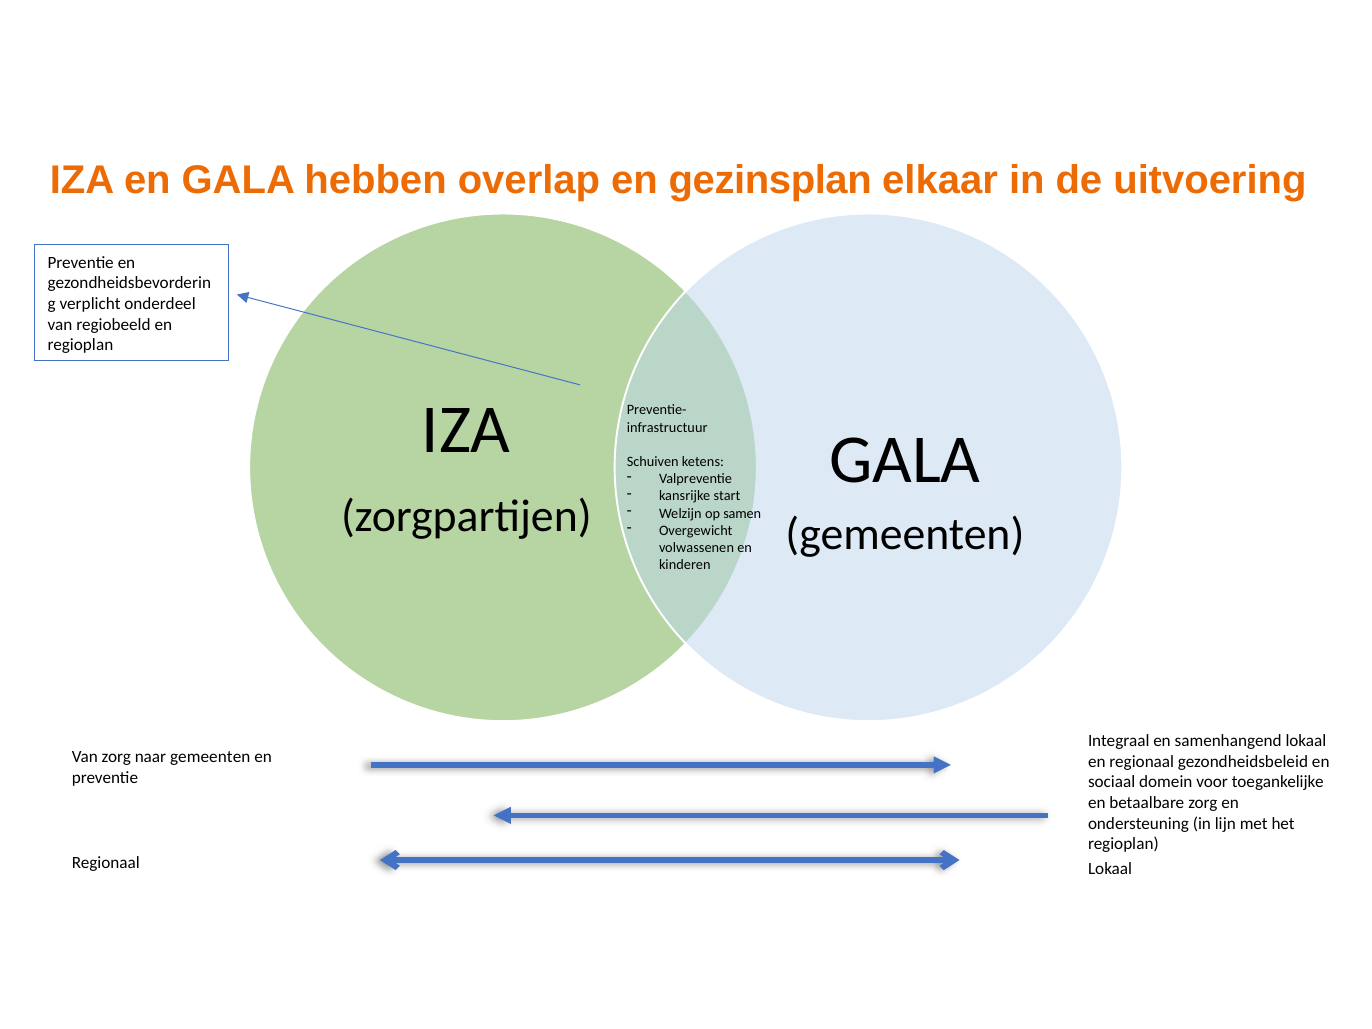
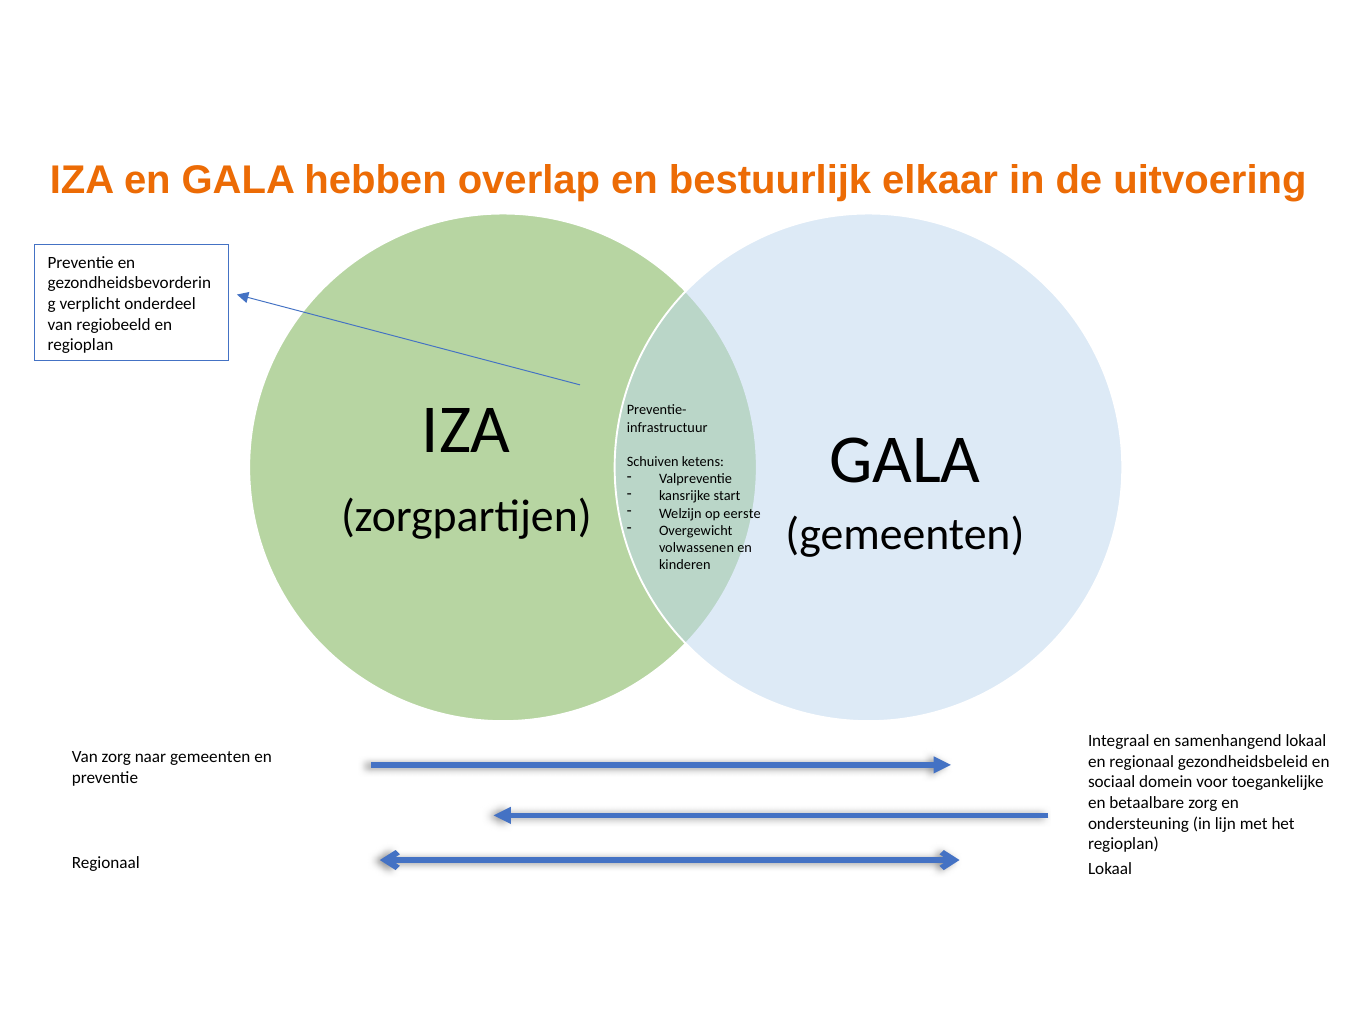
gezinsplan: gezinsplan -> bestuurlijk (770, 180)
samen: samen -> eerste (742, 513)
